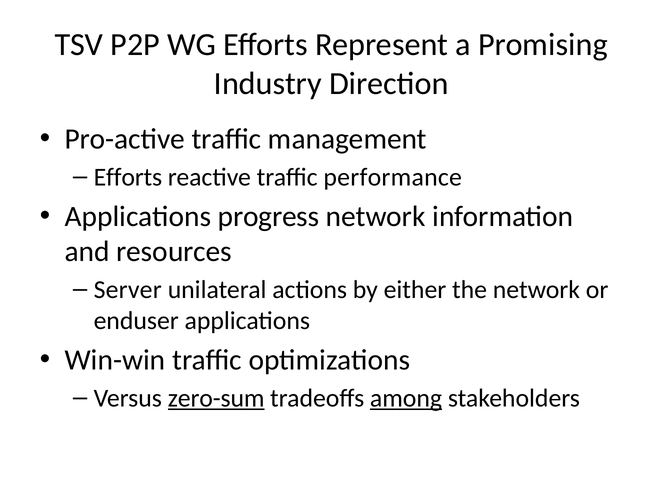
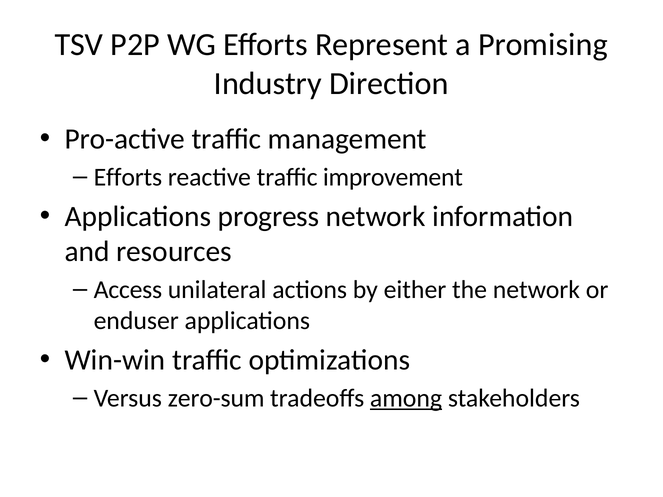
performance: performance -> improvement (393, 177)
Server: Server -> Access (128, 290)
zero-sum underline: present -> none (216, 398)
